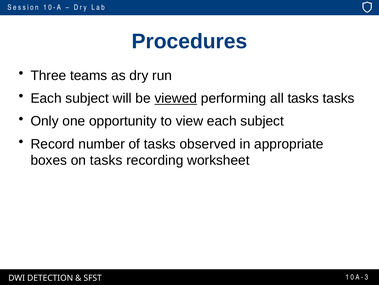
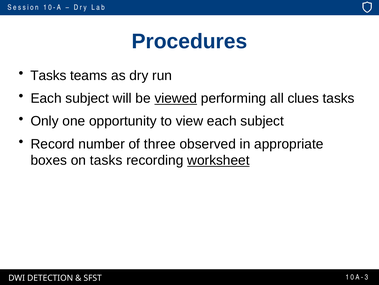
Three: Three -> Tasks (48, 75)
all tasks: tasks -> clues (303, 98)
of tasks: tasks -> three (160, 144)
worksheet underline: none -> present (218, 160)
